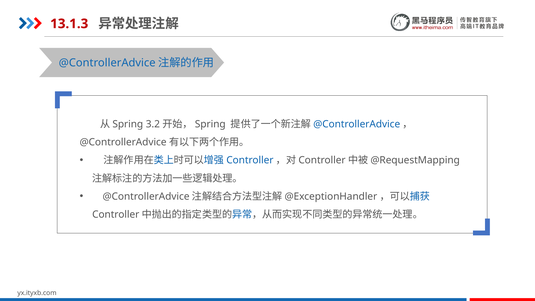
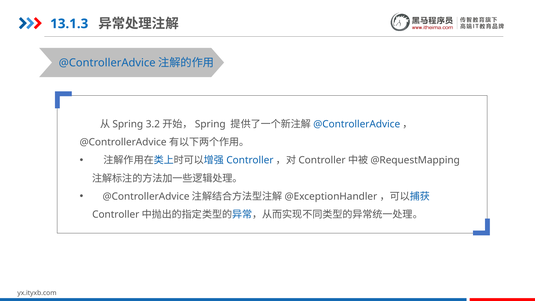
13.1.3 colour: red -> blue (69, 24)
